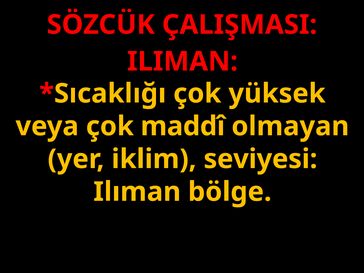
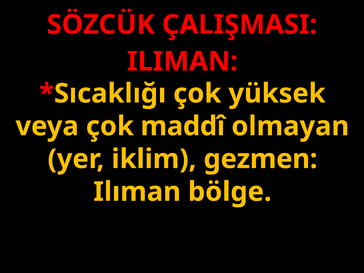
seviyesi: seviyesi -> gezmen (261, 159)
